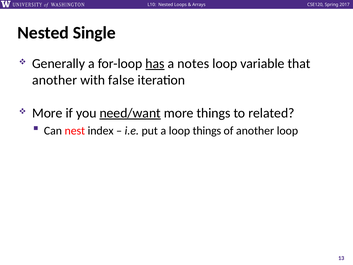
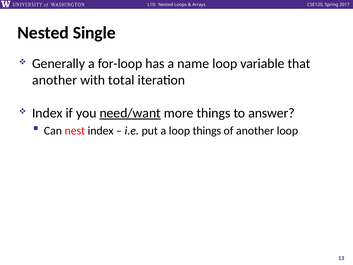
has underline: present -> none (155, 64)
notes: notes -> name (193, 64)
false: false -> total (121, 80)
More: More -> Index (47, 113)
related: related -> answer (271, 113)
